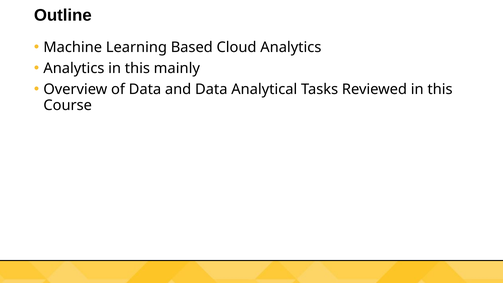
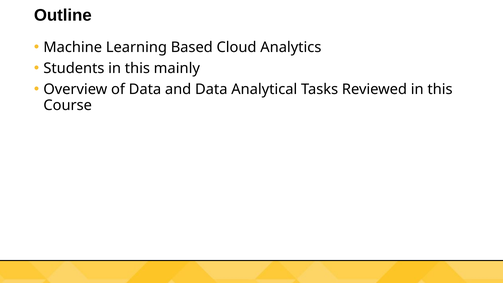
Analytics: Analytics -> Students (74, 68)
